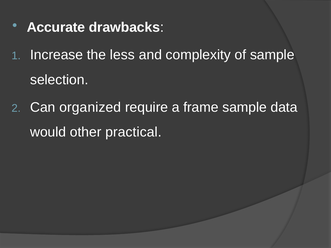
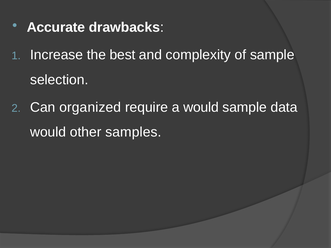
less: less -> best (123, 55)
a frame: frame -> would (201, 107)
practical: practical -> samples (133, 132)
